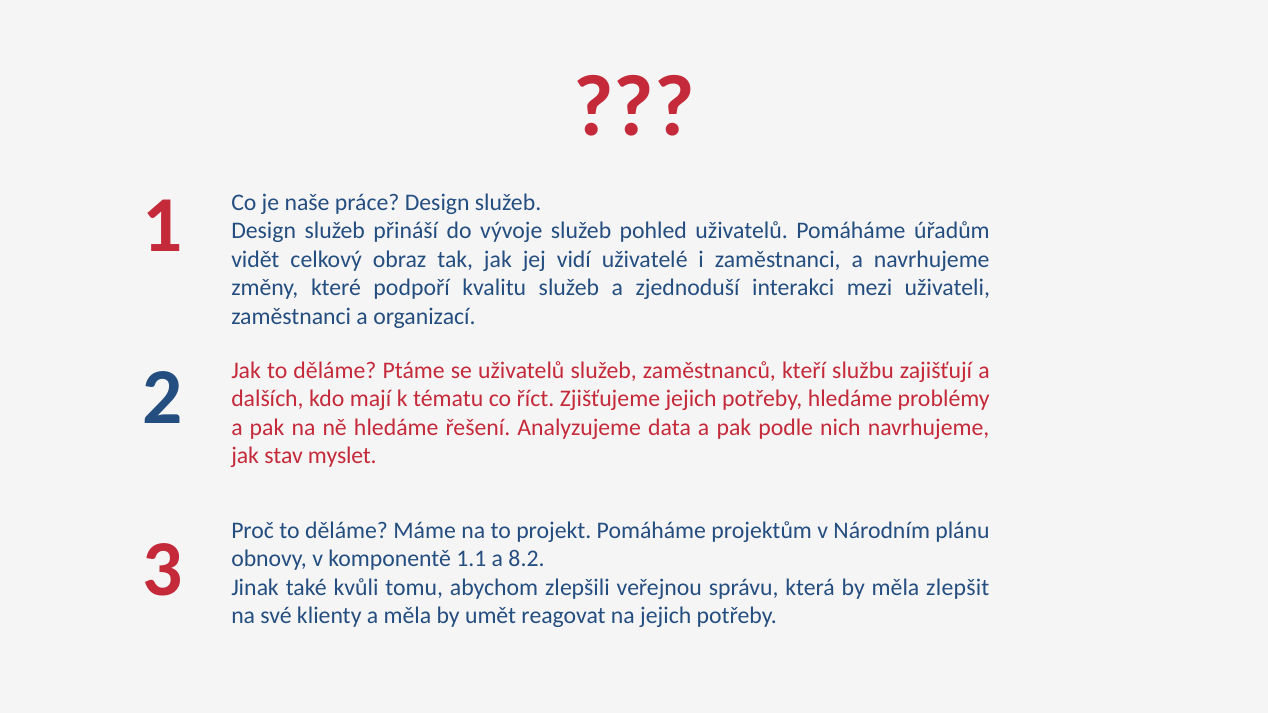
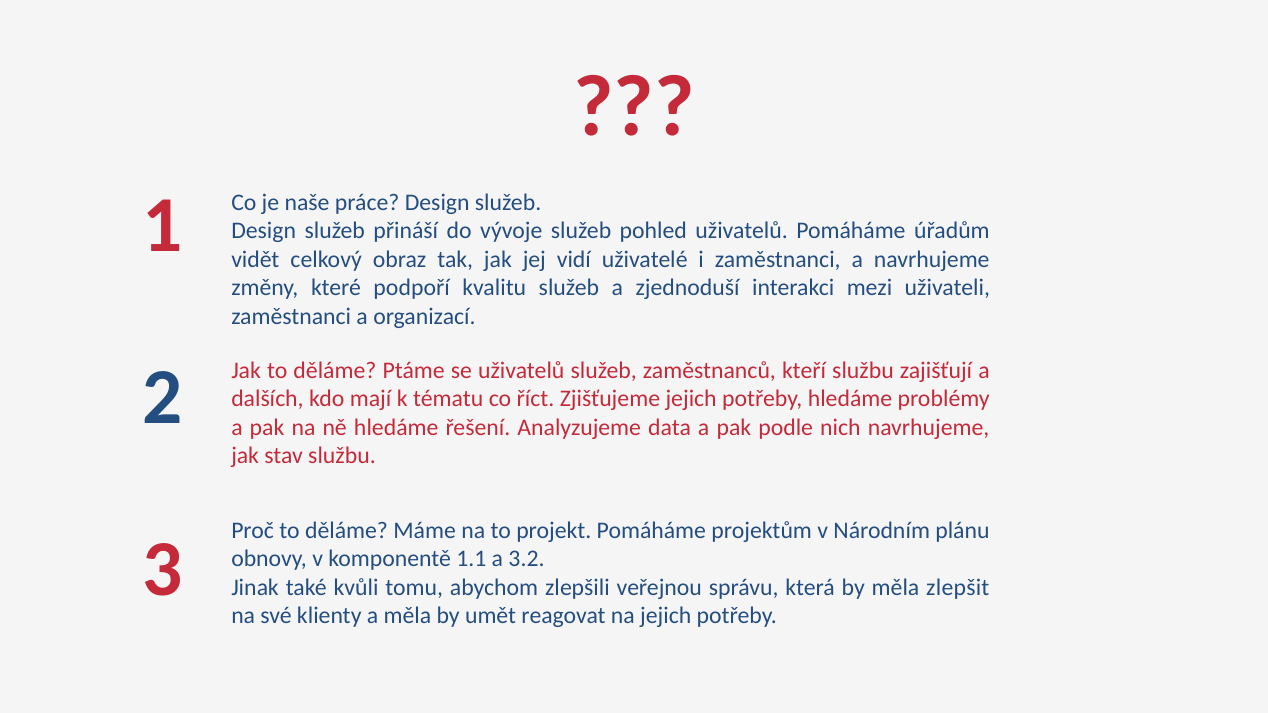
stav myslet: myslet -> službu (342, 456)
8.2: 8.2 -> 3.2 (527, 559)
